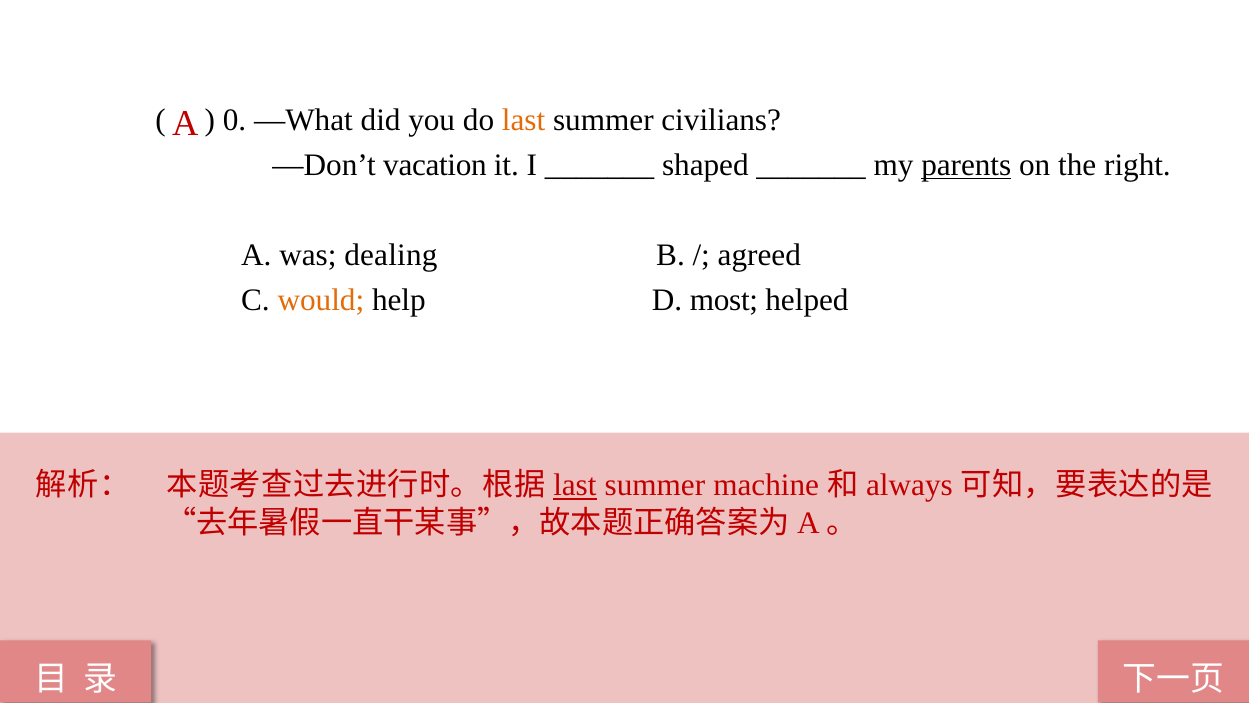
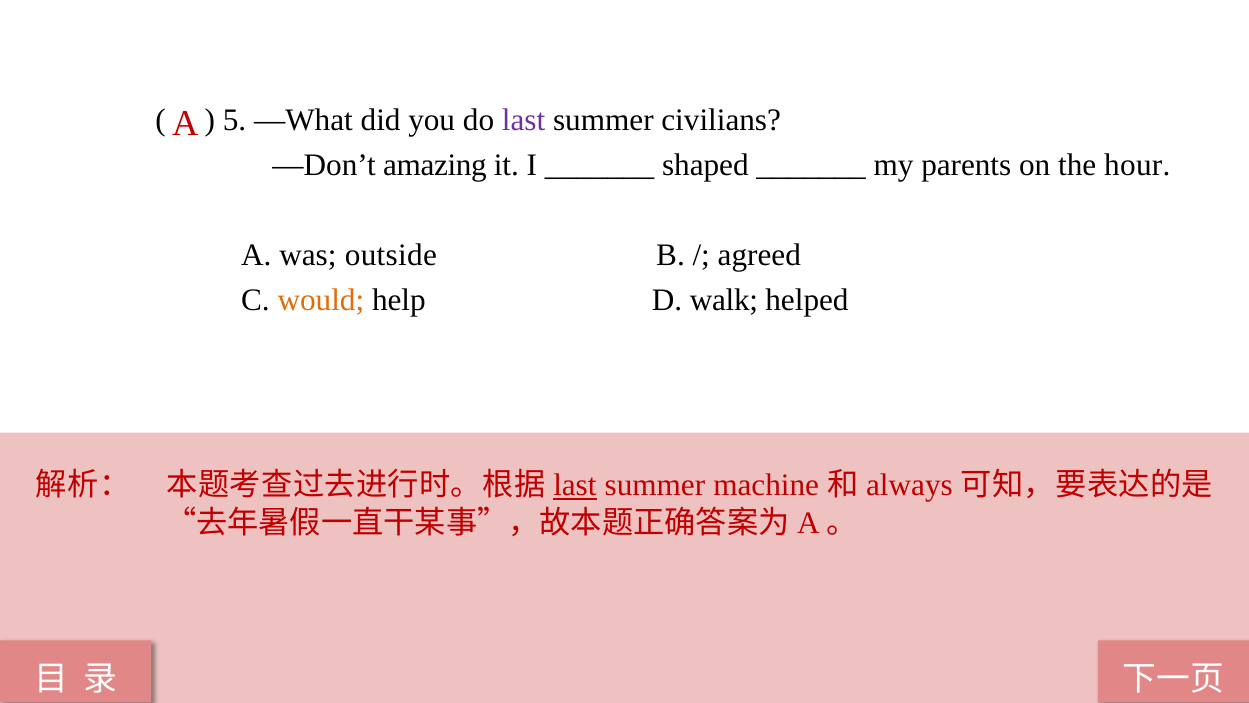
0: 0 -> 5 (235, 120)
last colour: orange -> purple (524, 120)
vacation: vacation -> amazing (435, 165)
parents underline: present -> none (966, 165)
right: right -> hour (1137, 165)
dealing: dealing -> outside (391, 255)
most: most -> walk (724, 300)
